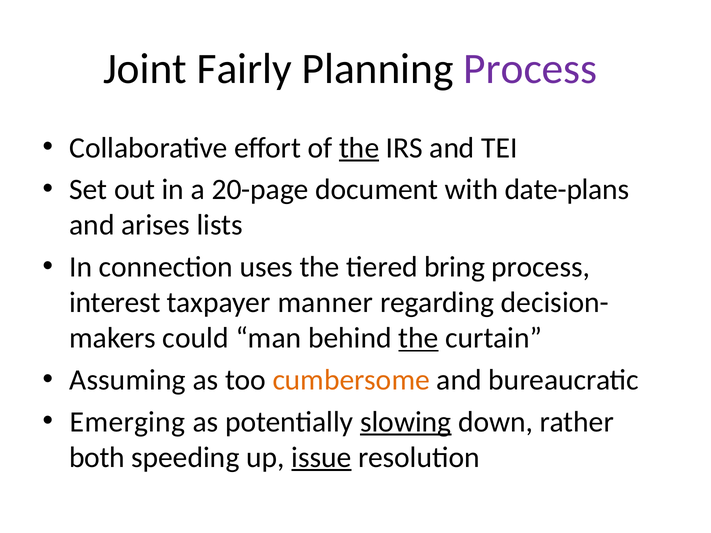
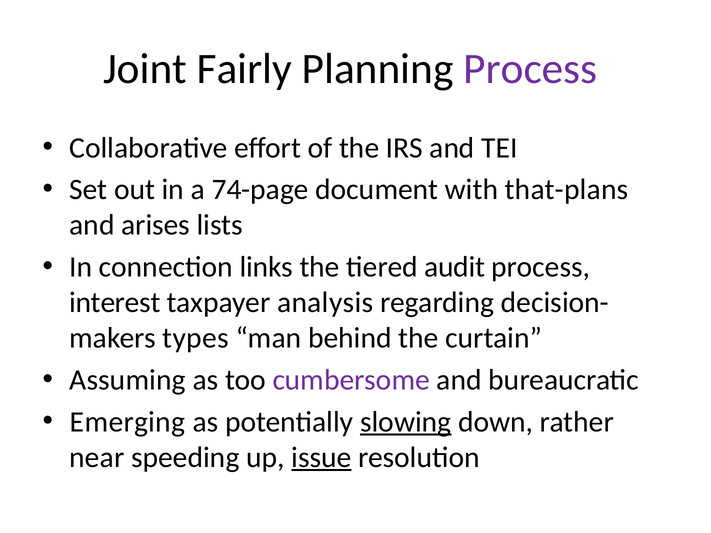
the underline: present -> none (359, 148)
20-page: 20-page -> 74-page (260, 190)
date-plans: date-plans -> that-plans (567, 190)
uses: uses -> links (266, 267)
bring: bring -> audit (455, 267)
manner: manner -> analysis (325, 303)
could: could -> types (196, 338)
the underline: present -> none (418, 338)
cumbersome colour: orange -> purple (351, 380)
both: both -> near (97, 458)
